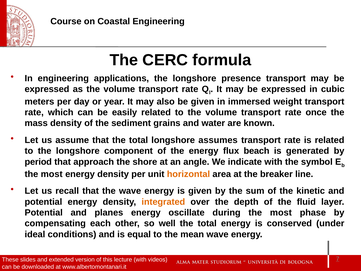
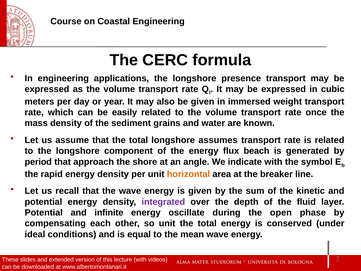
most: most -> rapid (52, 174)
integrated colour: orange -> purple (163, 202)
planes: planes -> infinite (109, 212)
during the most: most -> open (281, 212)
so well: well -> unit (167, 223)
